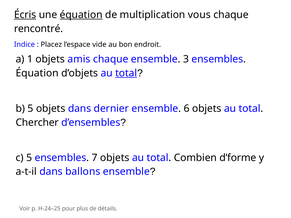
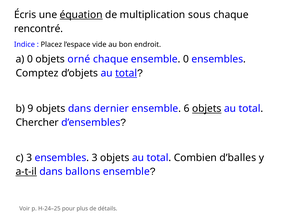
Écris underline: present -> none (25, 15)
vous: vous -> sous (199, 15)
a 1: 1 -> 0 (30, 59)
amis: amis -> orné (79, 59)
ensemble 3: 3 -> 0 (186, 59)
Équation: Équation -> Comptez (37, 73)
b 5: 5 -> 9 (30, 109)
objets underline: none -> present (207, 109)
c 5: 5 -> 3 (29, 158)
ensembles 7: 7 -> 3 (95, 158)
d’forme: d’forme -> d’balles (238, 158)
a-t-il underline: none -> present (26, 172)
